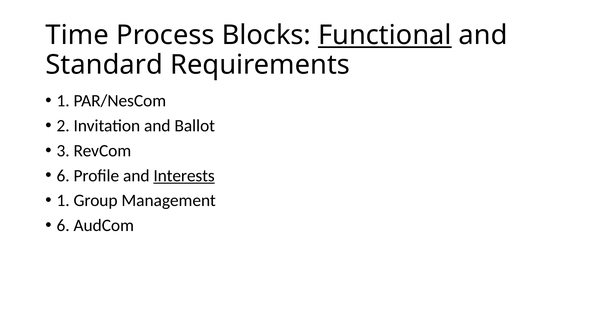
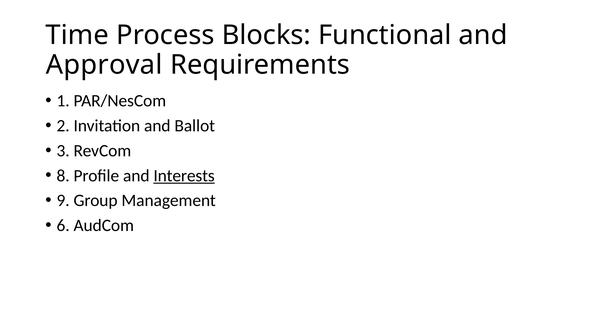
Functional underline: present -> none (385, 35)
Standard: Standard -> Approval (104, 65)
6: 6 -> 8 (63, 175)
1: 1 -> 9 (63, 200)
